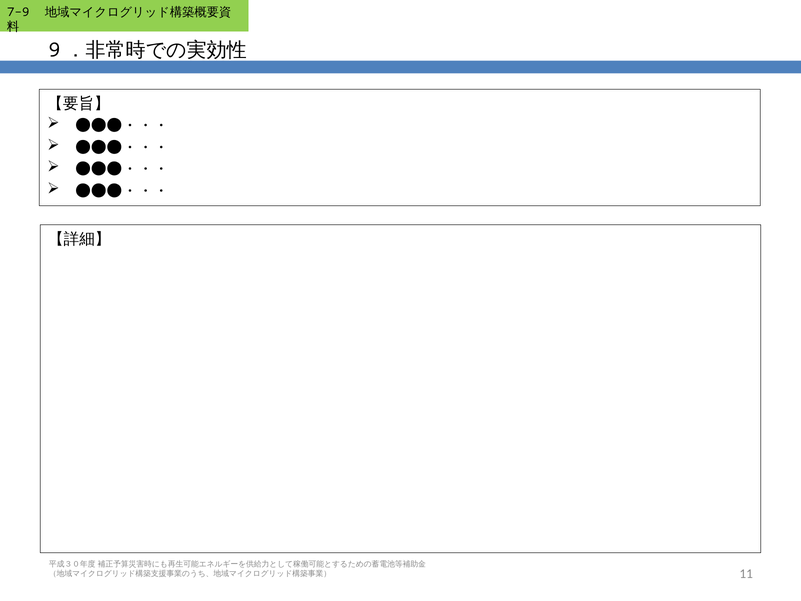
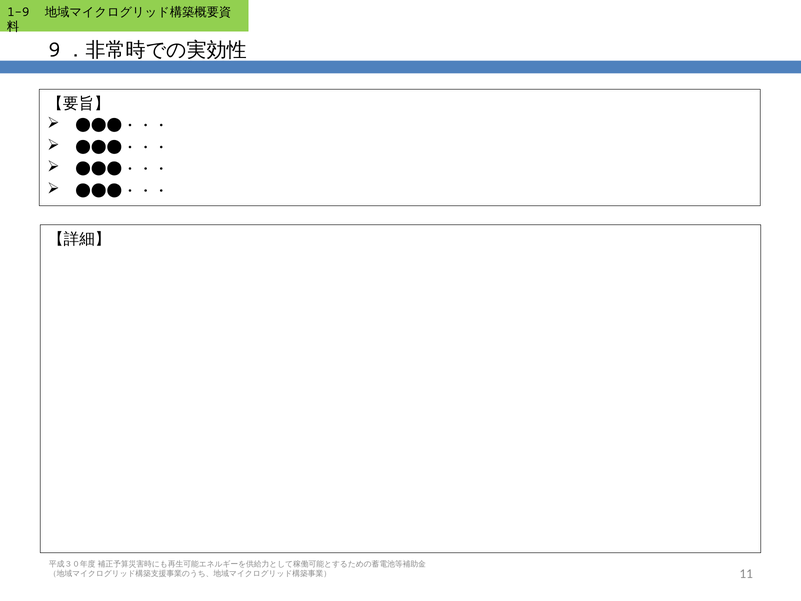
7-9: 7-9 -> 1-9 (18, 12)
